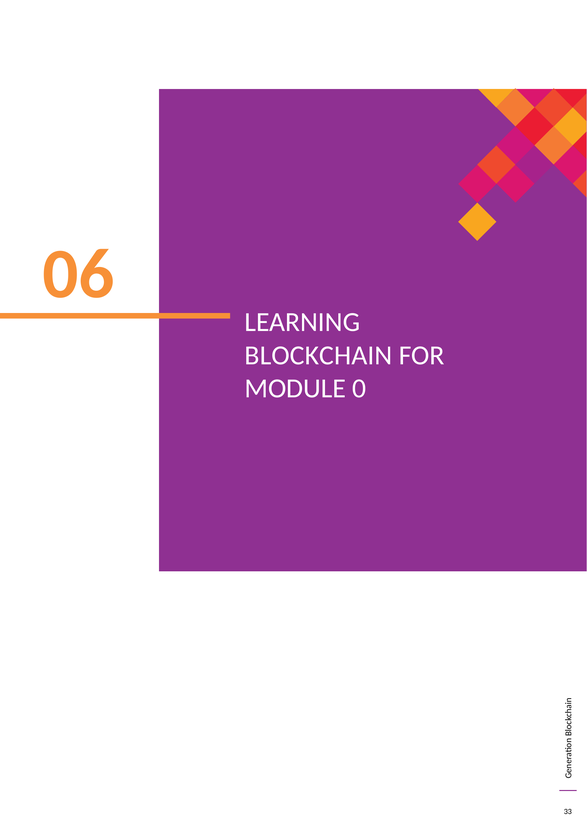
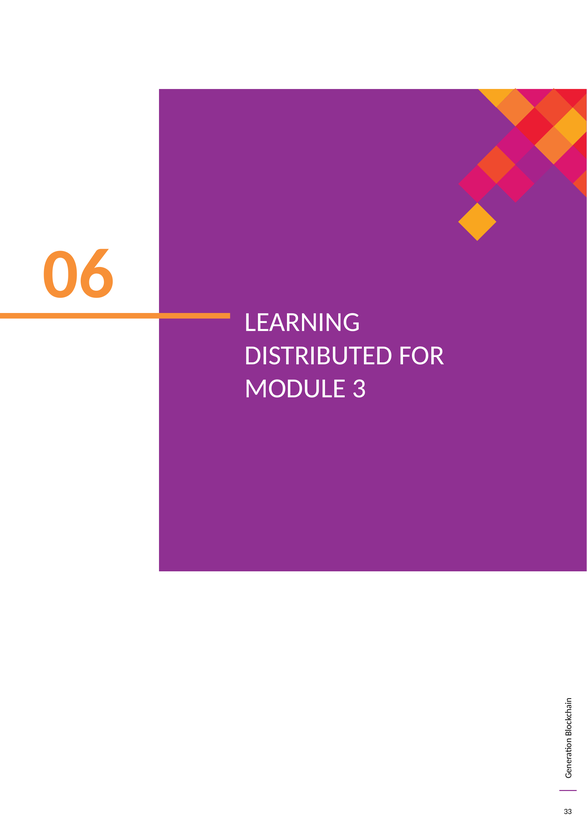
BLOCKCHAIN: BLOCKCHAIN -> DISTRIBUTED (319, 355)
0: 0 -> 3 (359, 388)
